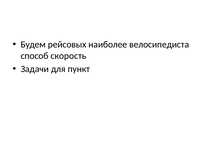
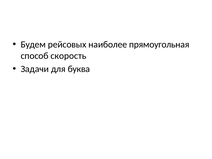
велосипедиста: велосипедиста -> прямоугольная (159, 44)
пункт: пункт -> буква (79, 69)
